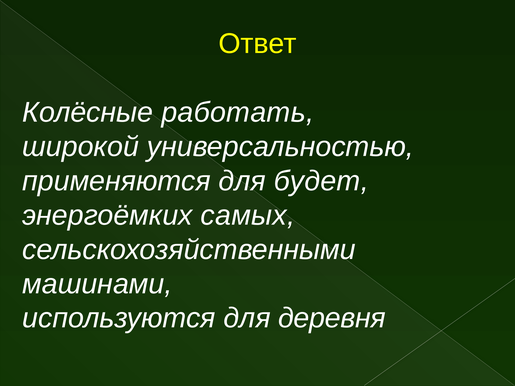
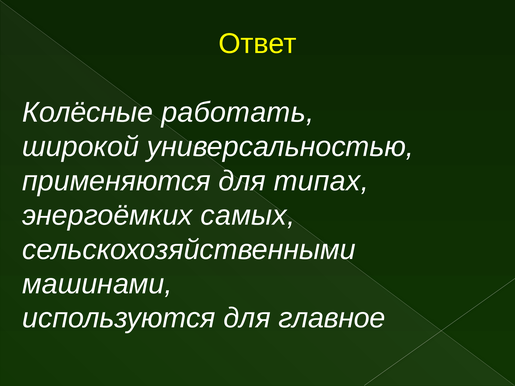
будет: будет -> типах (321, 181)
деревня: деревня -> главное (332, 318)
